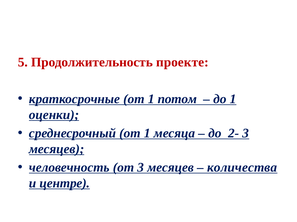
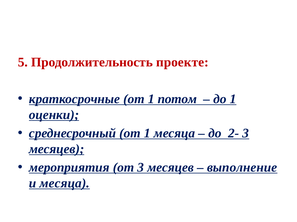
человечность: человечность -> мероприятия (69, 168)
количества: количества -> выполнение (242, 168)
и центре: центре -> месяца (65, 184)
